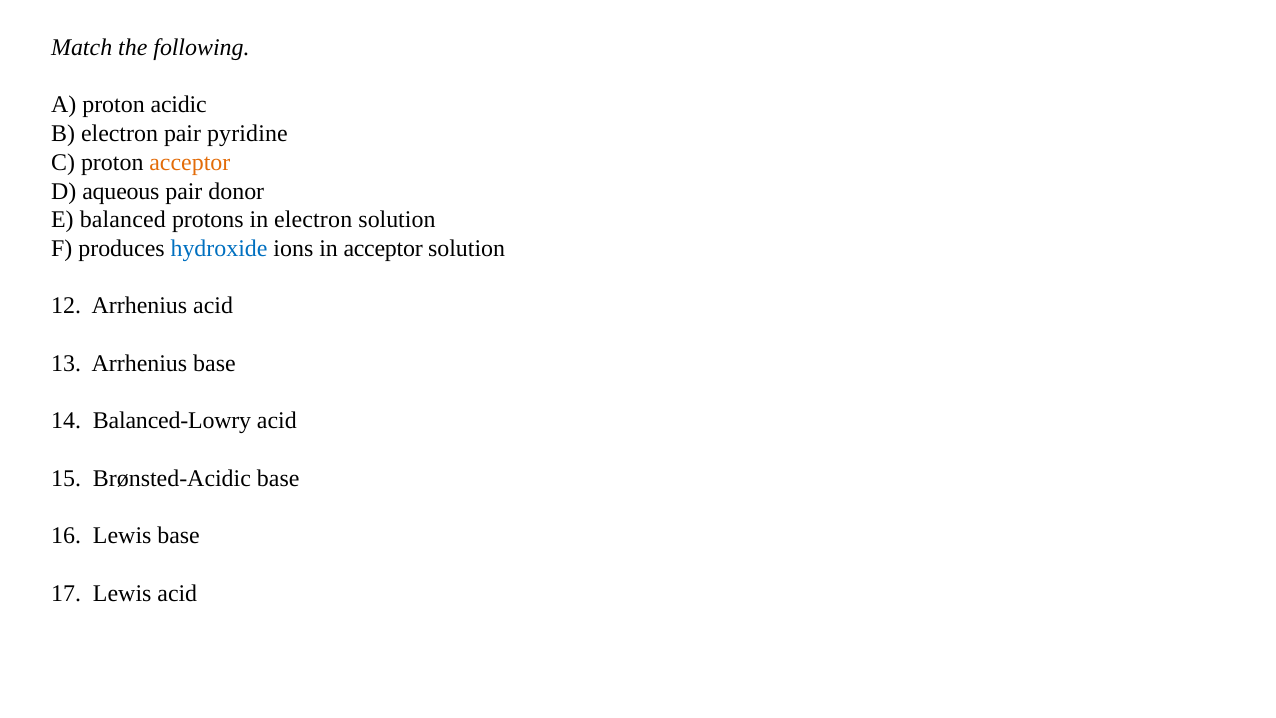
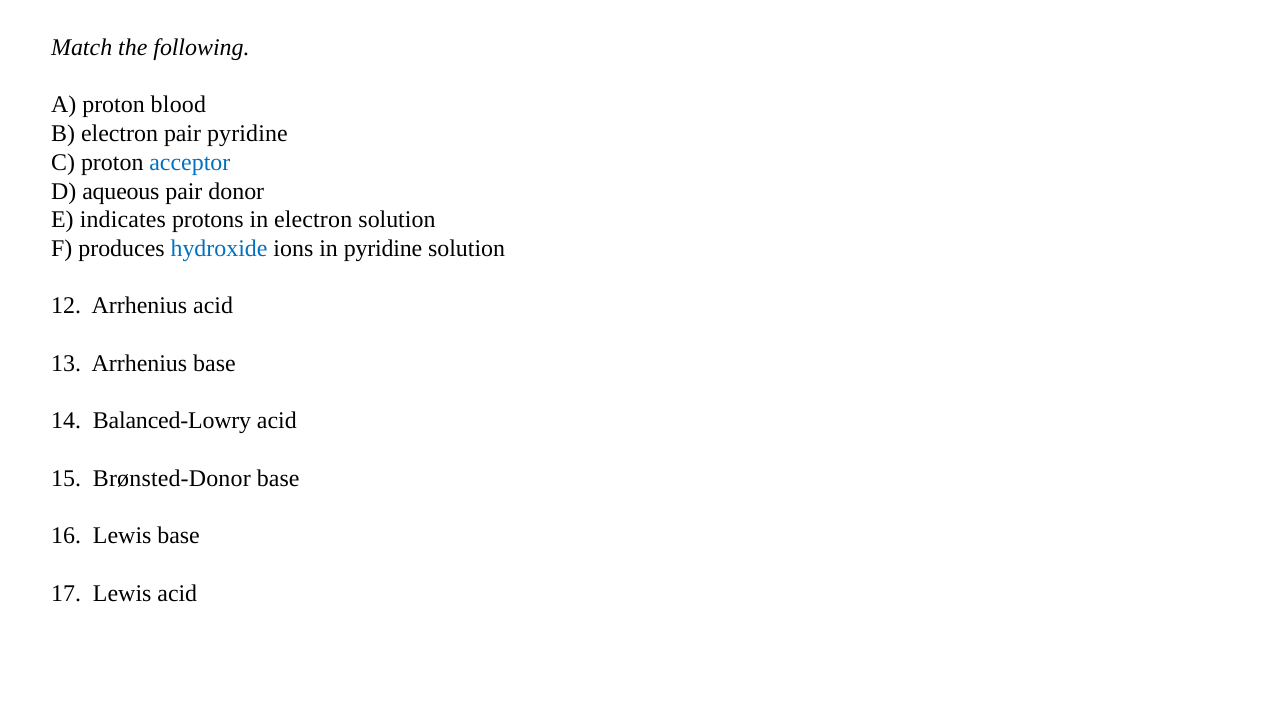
acidic: acidic -> blood (178, 105)
acceptor colour: orange -> blue (190, 162)
balanced: balanced -> indicates (123, 220)
in acceptor: acceptor -> pyridine (383, 249)
Brønsted-Acidic: Brønsted-Acidic -> Brønsted-Donor (172, 478)
